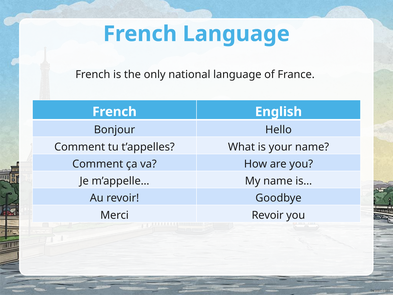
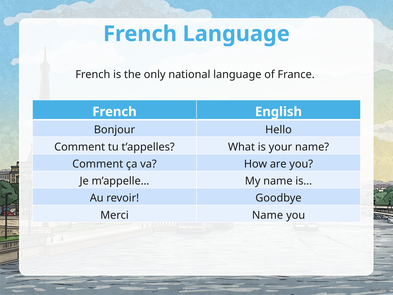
Merci Revoir: Revoir -> Name (268, 215)
